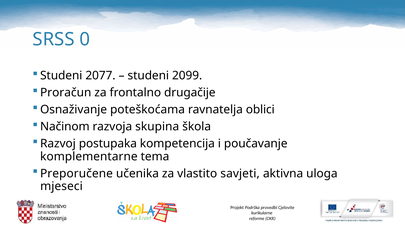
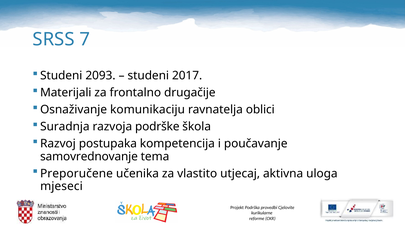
0: 0 -> 7 (85, 39)
2077: 2077 -> 2093 (100, 76)
2099: 2099 -> 2017 (187, 76)
Proračun: Proračun -> Materijali (66, 93)
poteškoćama: poteškoćama -> komunikaciju (148, 110)
Načinom: Načinom -> Suradnja (65, 127)
skupina: skupina -> podrške (157, 127)
komplementarne: komplementarne -> samovrednovanje (89, 156)
savjeti: savjeti -> utjecaj (240, 173)
